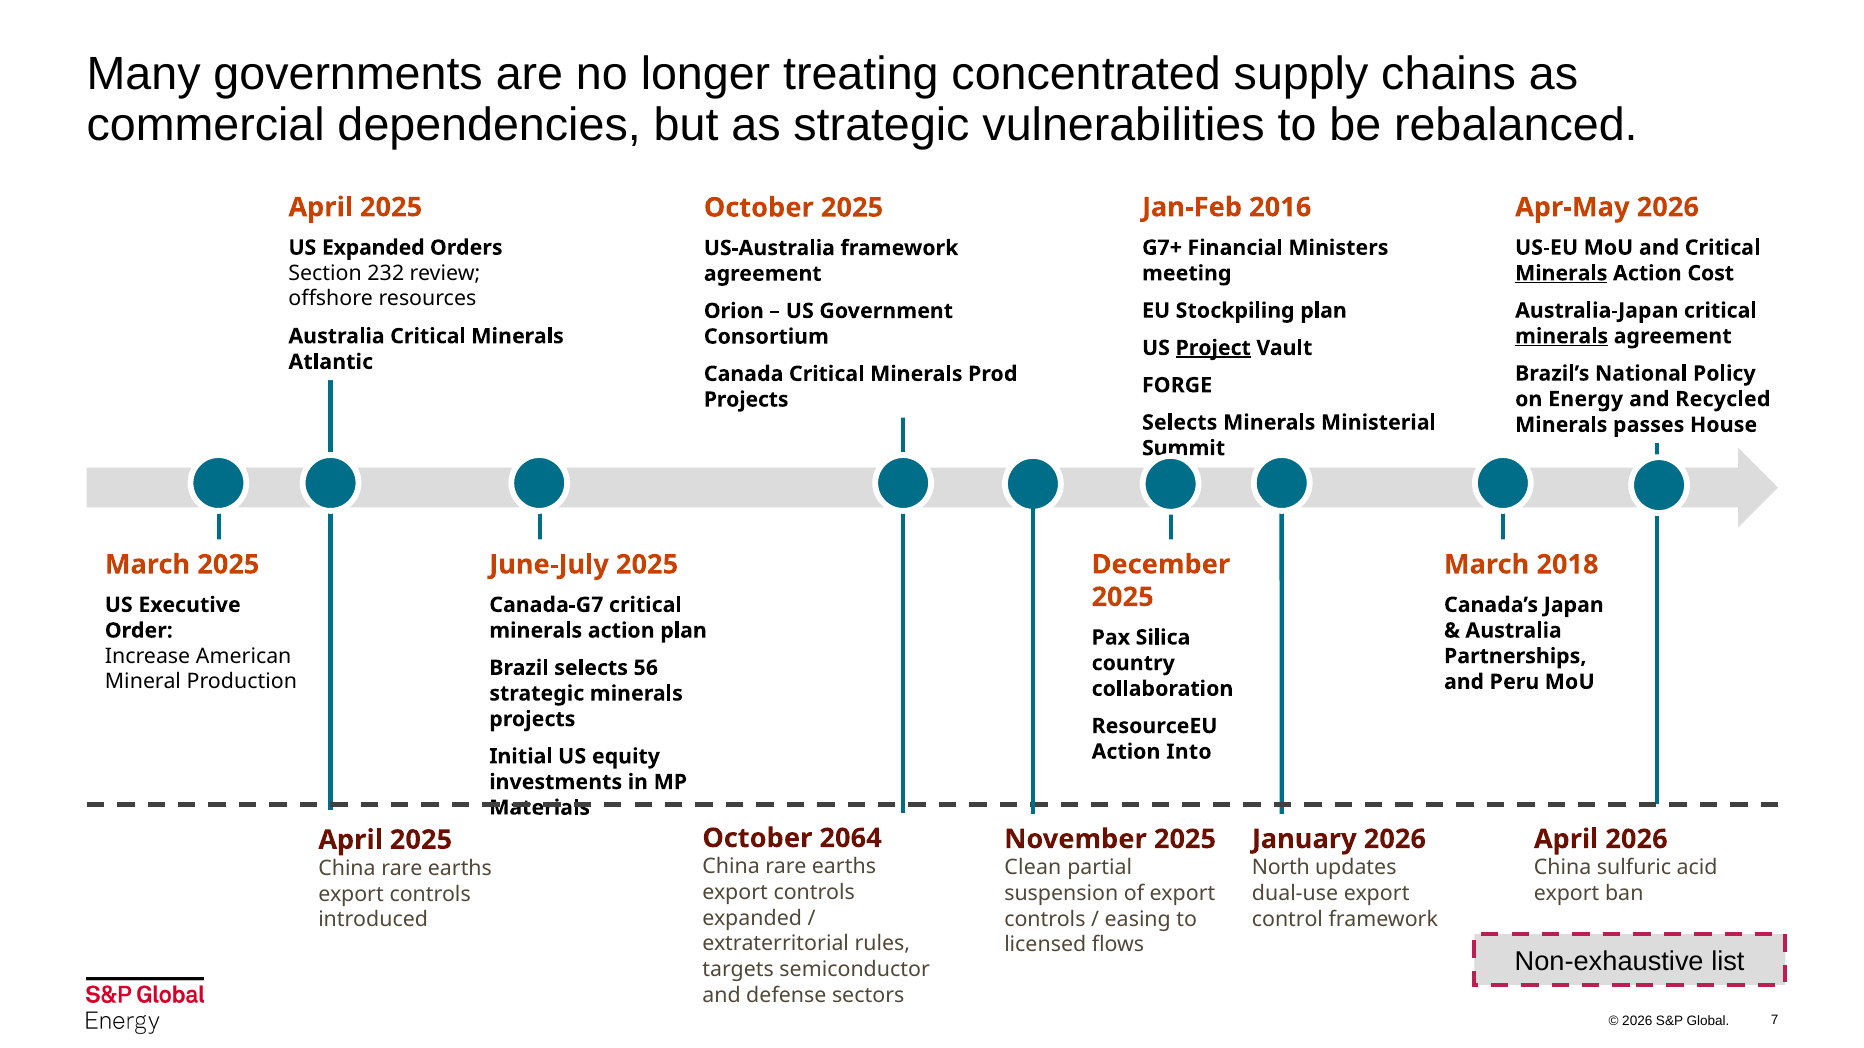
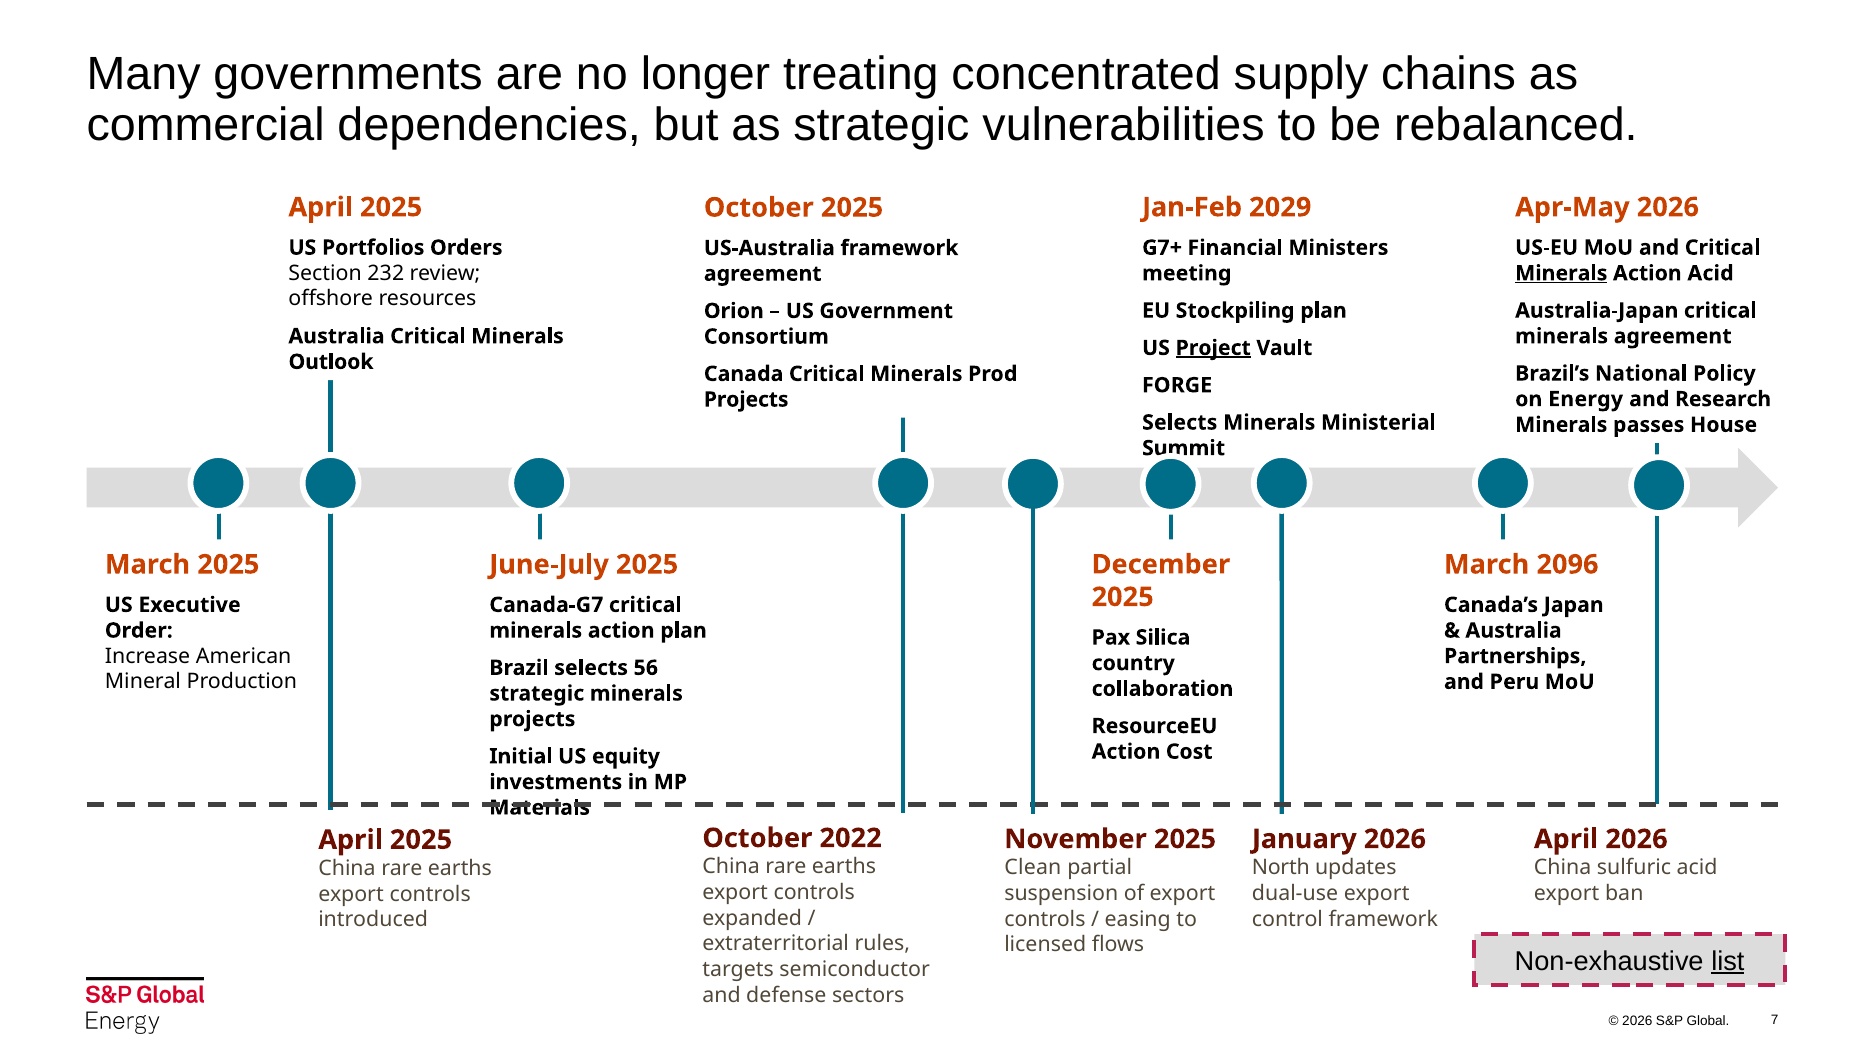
2016: 2016 -> 2029 (1280, 207)
US Expanded: Expanded -> Portfolios (373, 248)
Action Cost: Cost -> Acid (1711, 273)
minerals underline: present -> none (1562, 336)
Atlantic: Atlantic -> Outlook (331, 362)
Recycled: Recycled -> Research (1723, 399)
2018: 2018 -> 2096 (1568, 565)
Into: Into -> Cost (1189, 752)
2064: 2064 -> 2022 (851, 839)
list underline: none -> present (1728, 962)
